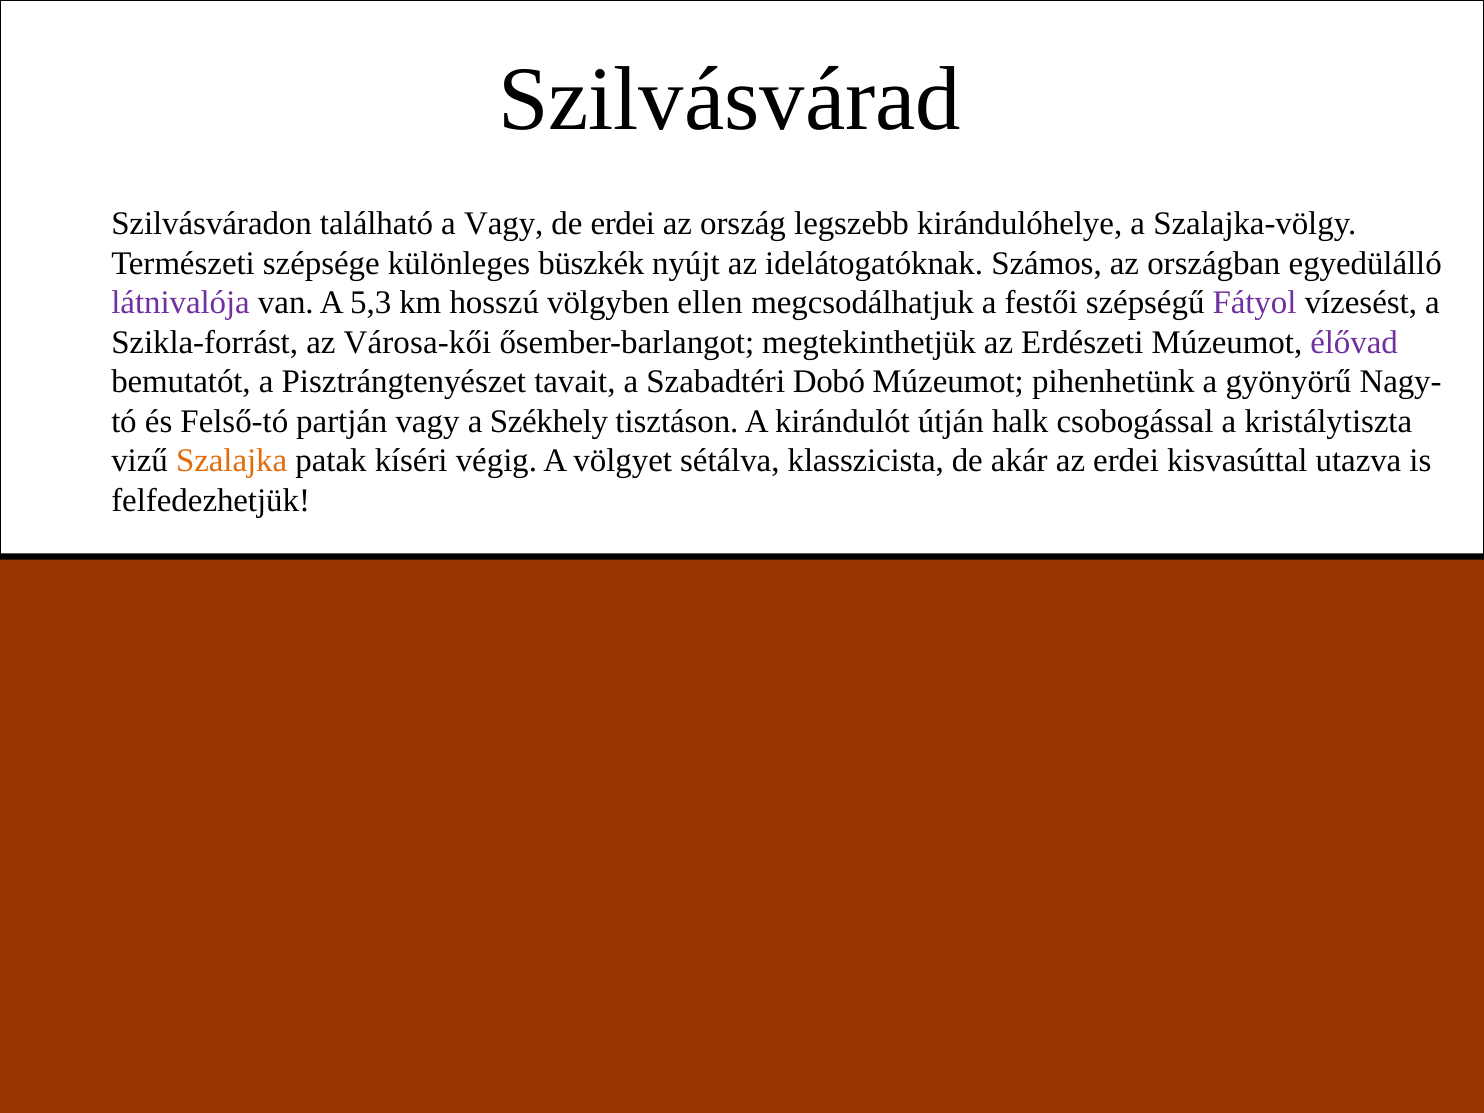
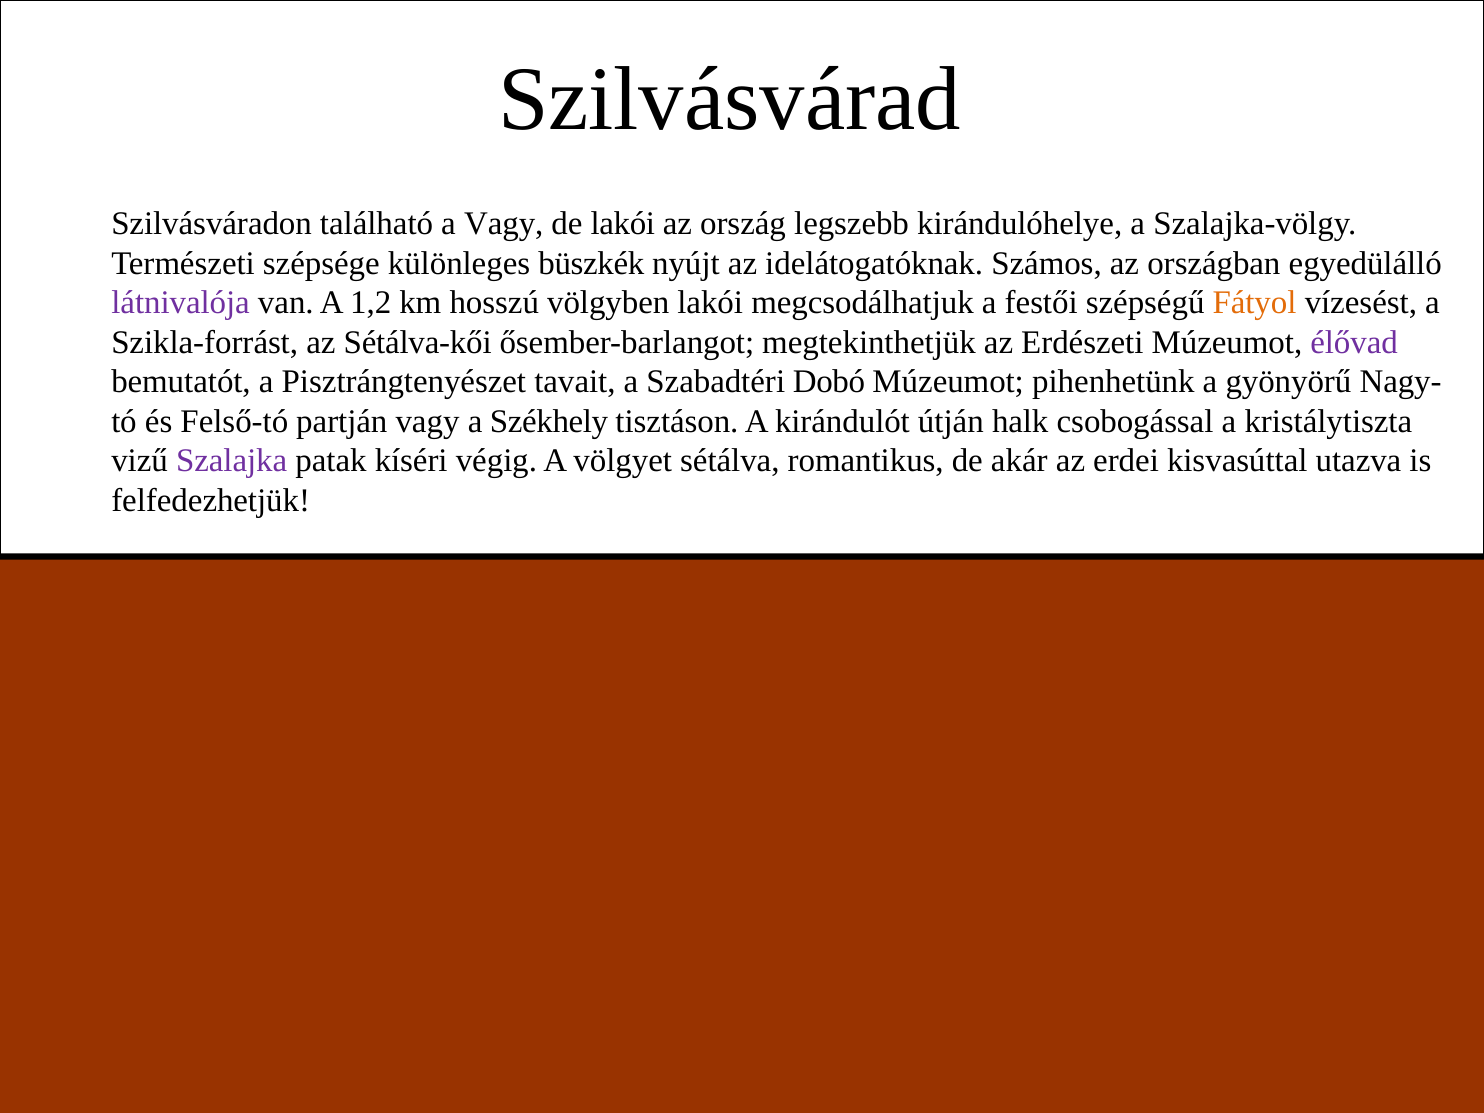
de erdei: erdei -> lakói (623, 224)
5,3: 5,3 -> 1,2 (371, 303)
völgyben ellen: ellen -> lakói (710, 303)
Fátyol colour: purple -> orange (1255, 303)
Városa-kői: Városa-kői -> Sétálva-kői (418, 342)
Szalajka colour: orange -> purple (232, 461)
klasszicista: klasszicista -> romantikus (866, 461)
